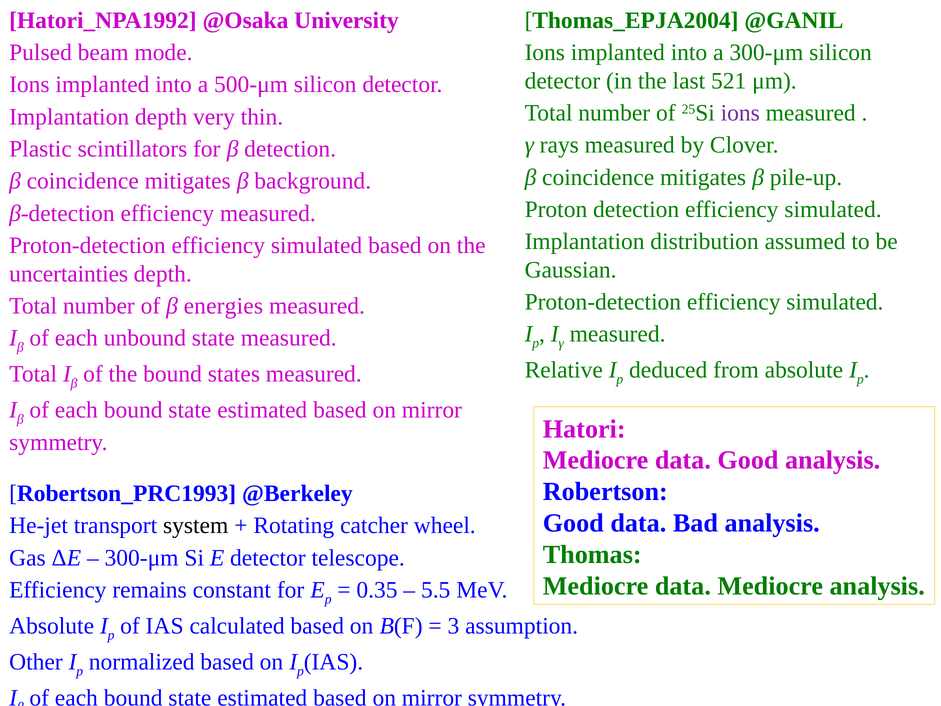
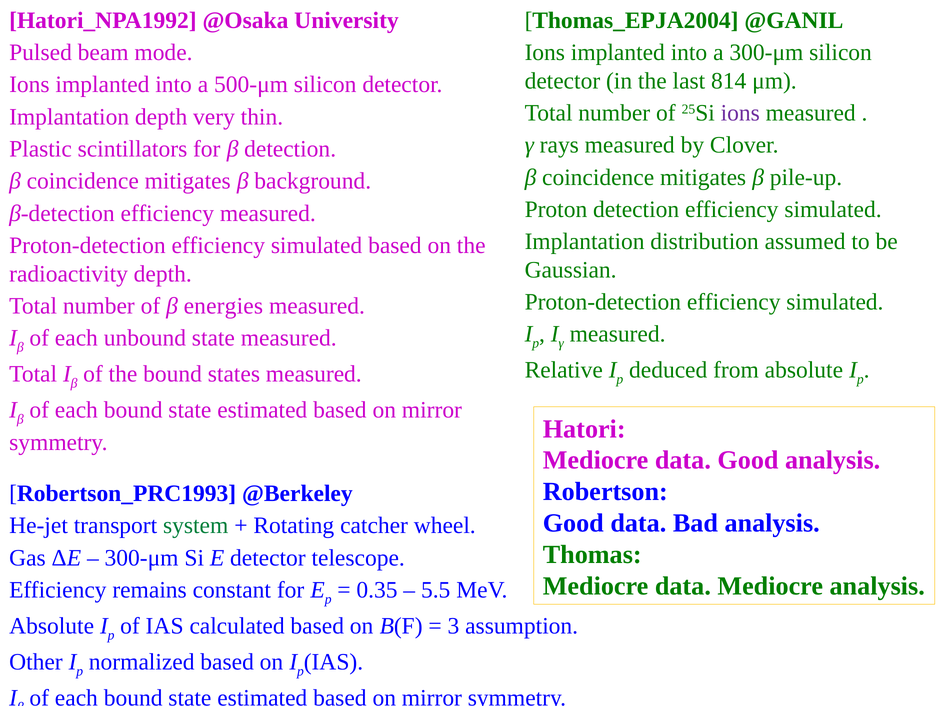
521: 521 -> 814 (729, 81)
uncertainties: uncertainties -> radioactivity (69, 274)
system colour: black -> green (196, 525)
